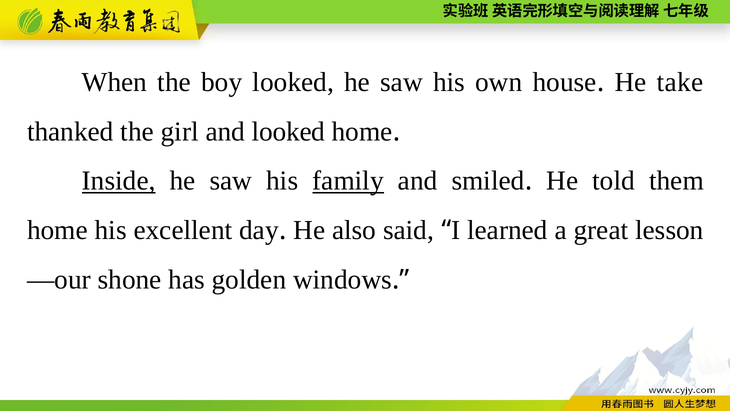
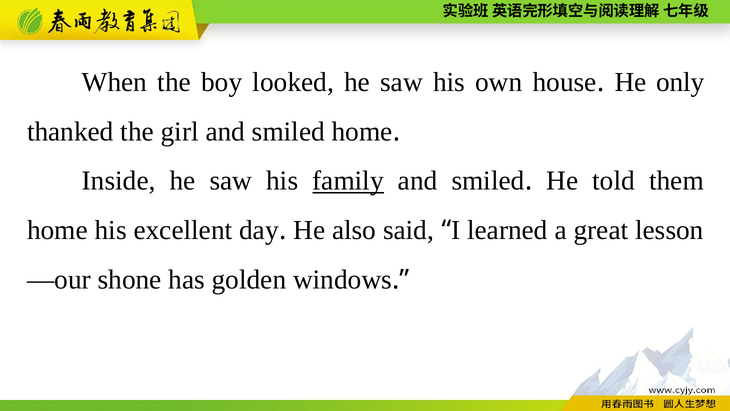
take: take -> only (680, 82)
girl and looked: looked -> smiled (288, 131)
Inside underline: present -> none (119, 181)
